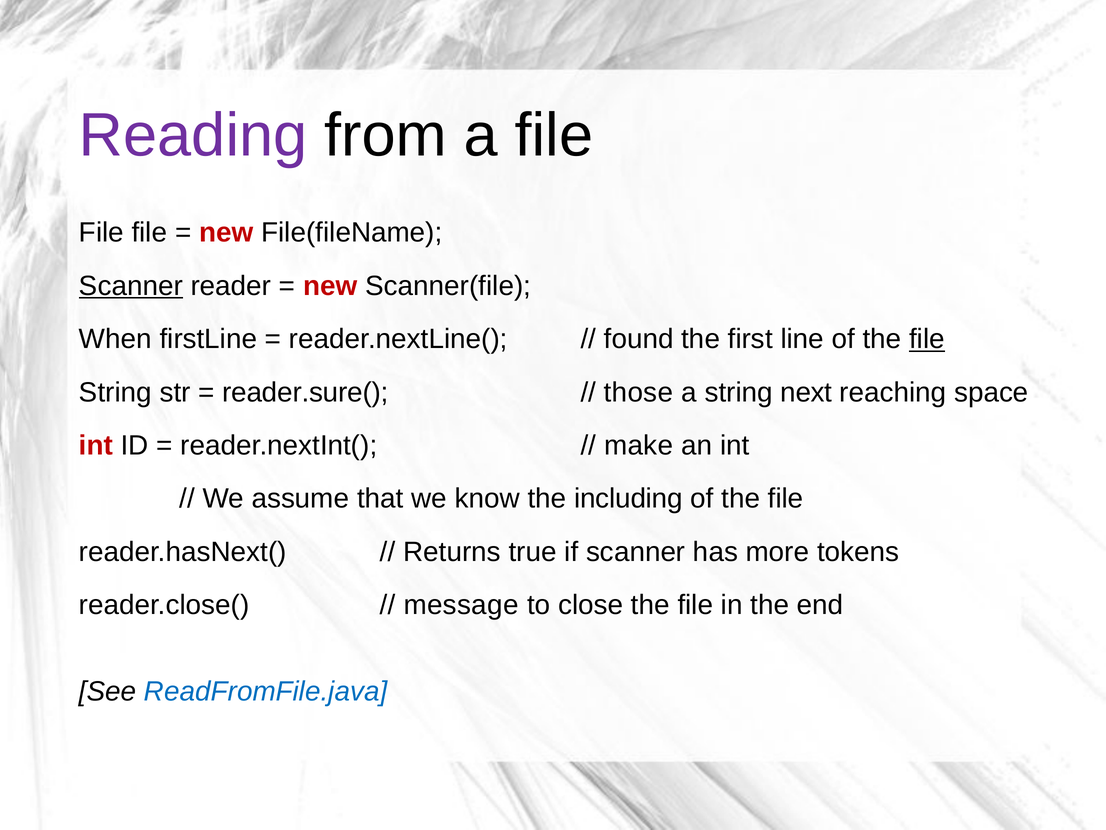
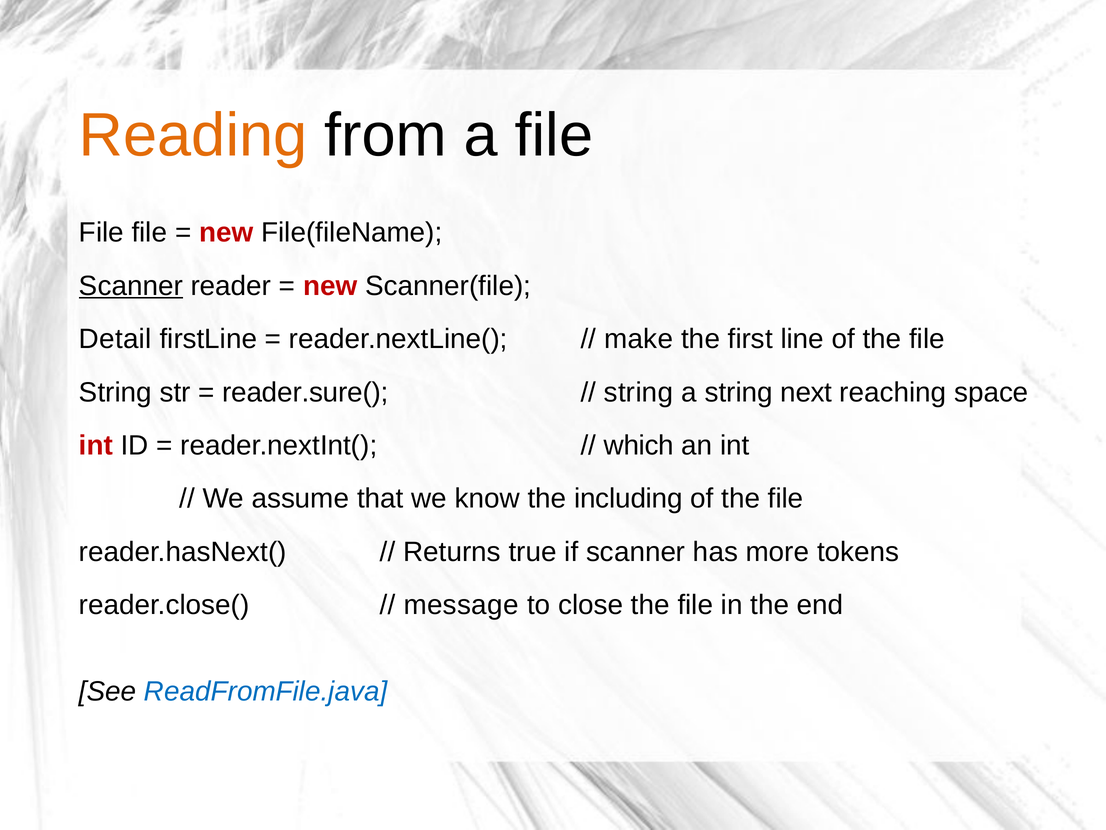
Reading colour: purple -> orange (193, 135)
When: When -> Detail (115, 339)
found: found -> make (639, 339)
file underline: present -> none (927, 339)
those: those -> string (639, 392)
make: make -> which (639, 445)
